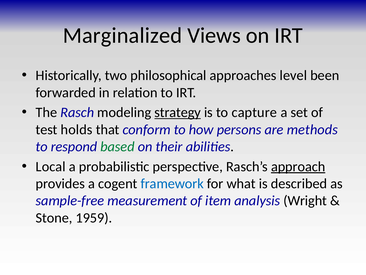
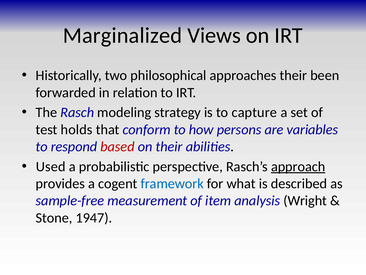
approaches level: level -> their (293, 75)
strategy underline: present -> none (178, 112)
methods: methods -> variables (312, 129)
based colour: green -> red (117, 146)
Local: Local -> Used (51, 166)
1959: 1959 -> 1947 (94, 217)
